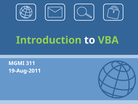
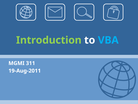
VBA colour: light green -> light blue (108, 40)
